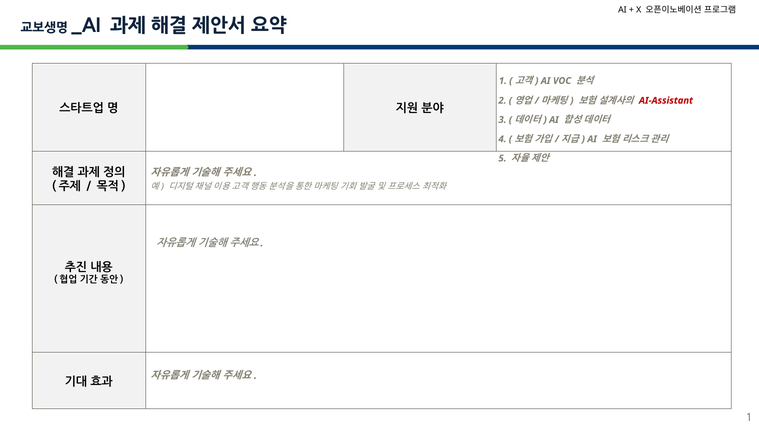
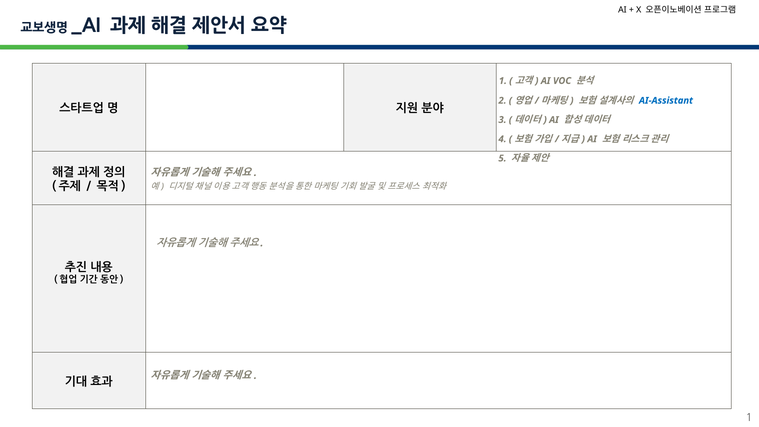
AI-Assistant colour: red -> blue (666, 101)
